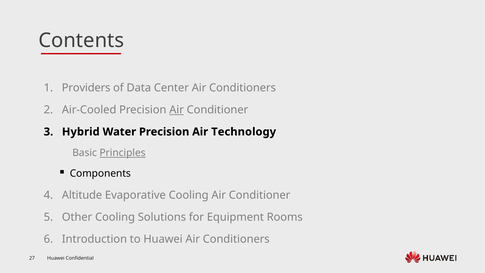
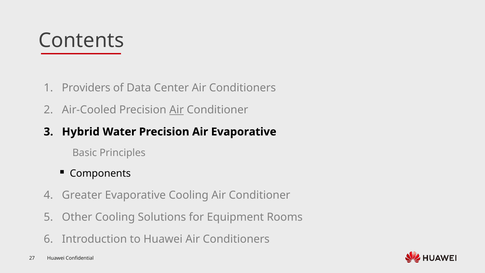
Air Technology: Technology -> Evaporative (244, 132)
Principles underline: present -> none (123, 153)
Altitude: Altitude -> Greater (82, 195)
